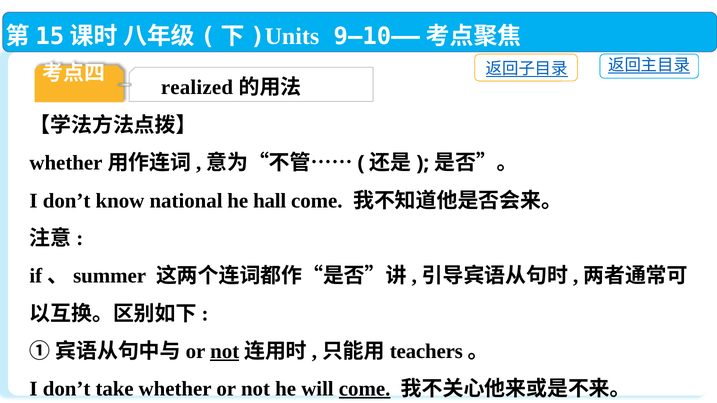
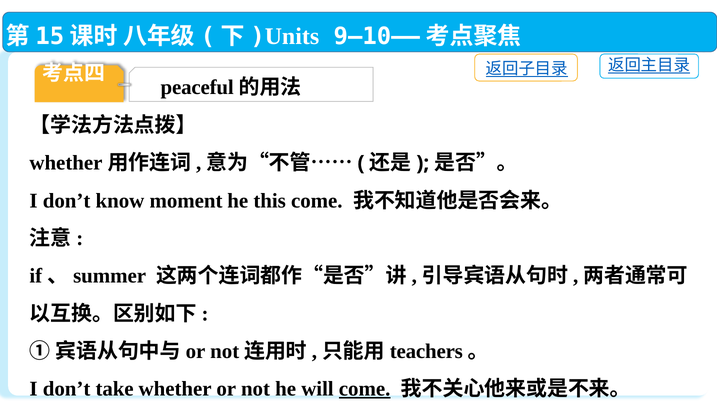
realized: realized -> peaceful (197, 87)
national: national -> moment (186, 201)
hall: hall -> this (270, 201)
not underline: present -> none (225, 352)
